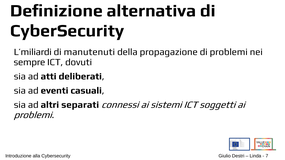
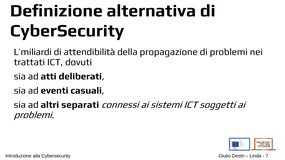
manutenuti: manutenuti -> attendibilità (89, 52)
sempre: sempre -> trattati (29, 62)
